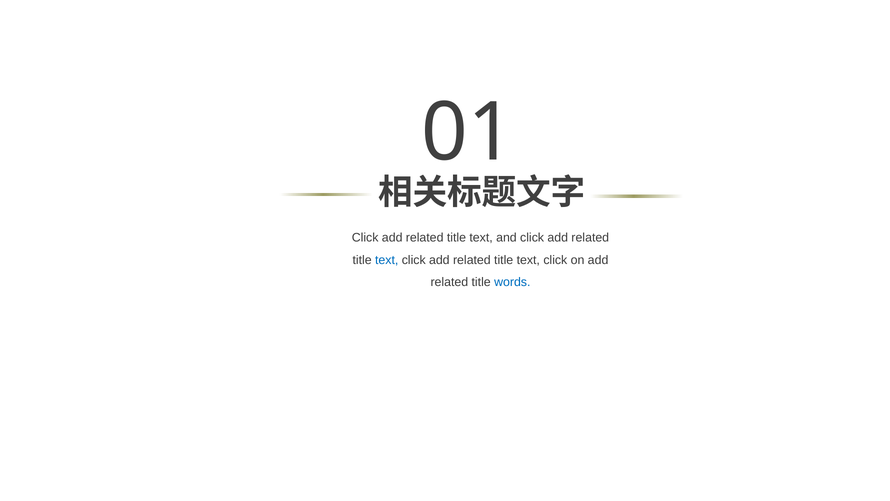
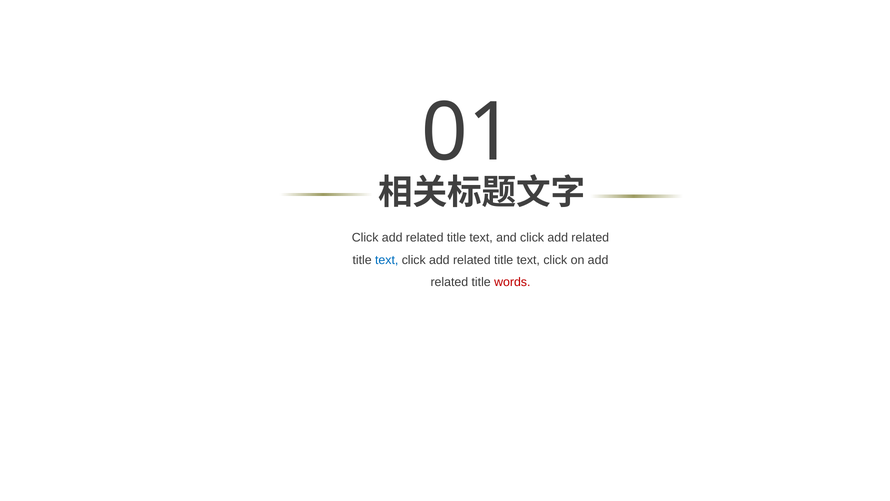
words colour: blue -> red (512, 282)
